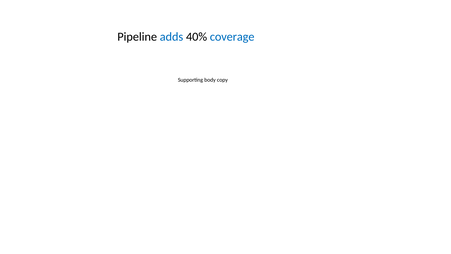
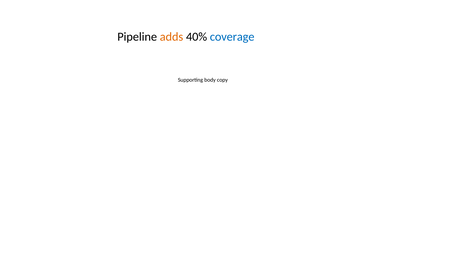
adds colour: blue -> orange (172, 37)
